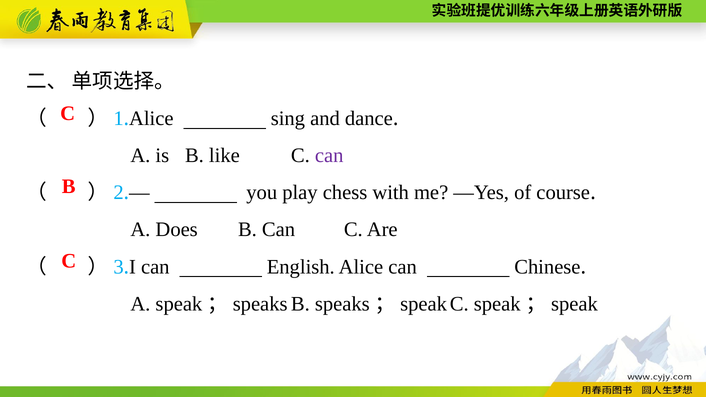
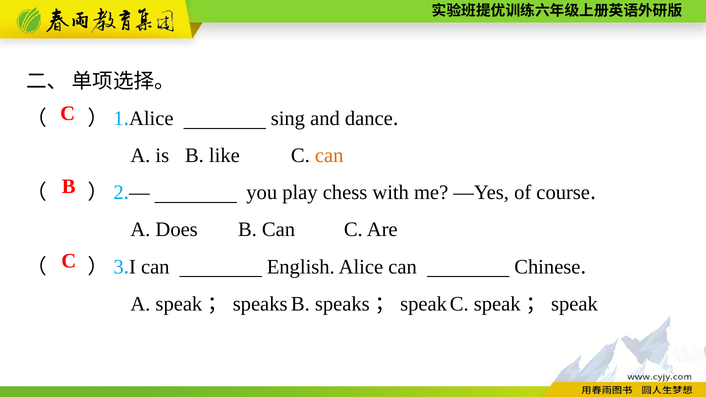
can colour: purple -> orange (329, 156)
